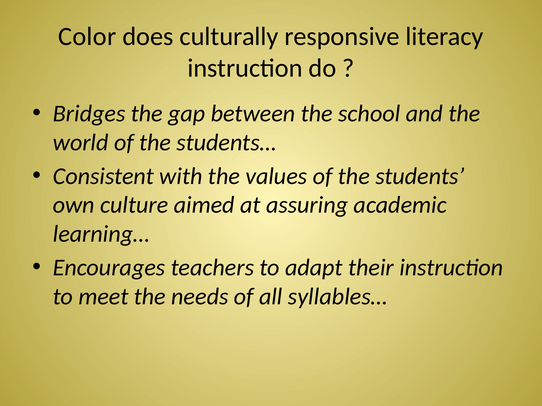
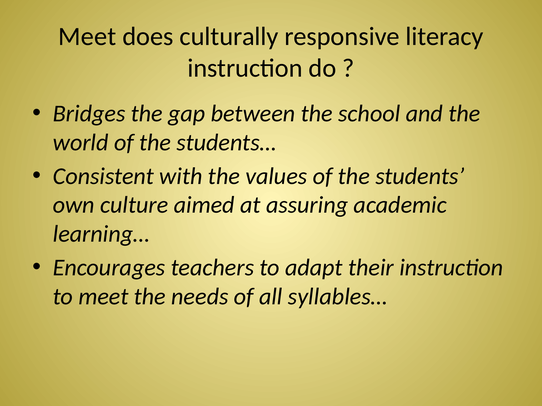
Color: Color -> Meet (87, 37)
